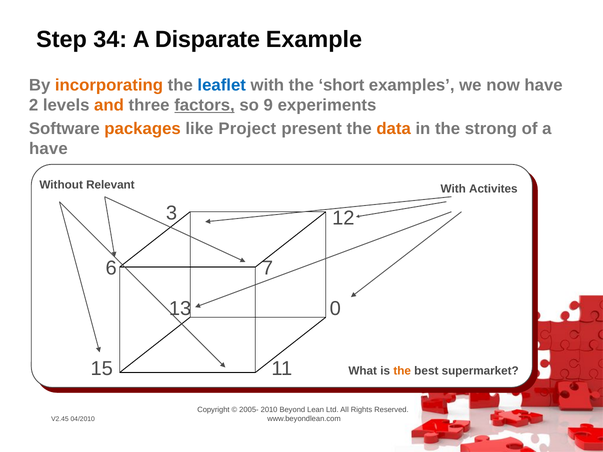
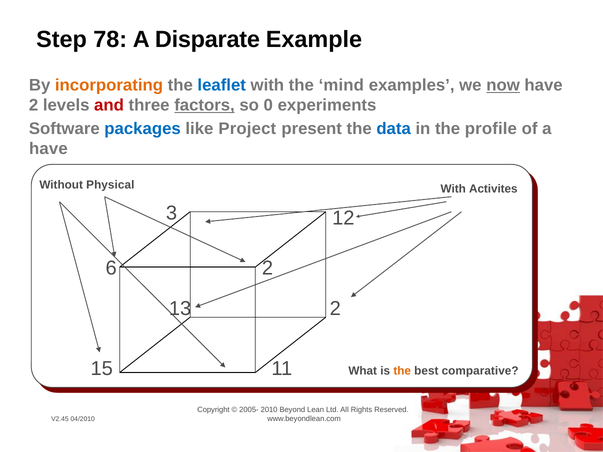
34: 34 -> 78 (110, 39)
short: short -> mind (341, 85)
now underline: none -> present (503, 85)
and colour: orange -> red (109, 105)
9: 9 -> 0 (268, 105)
packages colour: orange -> blue (143, 129)
data colour: orange -> blue (394, 129)
strong: strong -> profile (491, 129)
Relevant: Relevant -> Physical (110, 185)
6 7: 7 -> 2 (267, 269)
13 0: 0 -> 2 (335, 309)
supermarket: supermarket -> comparative (480, 371)
